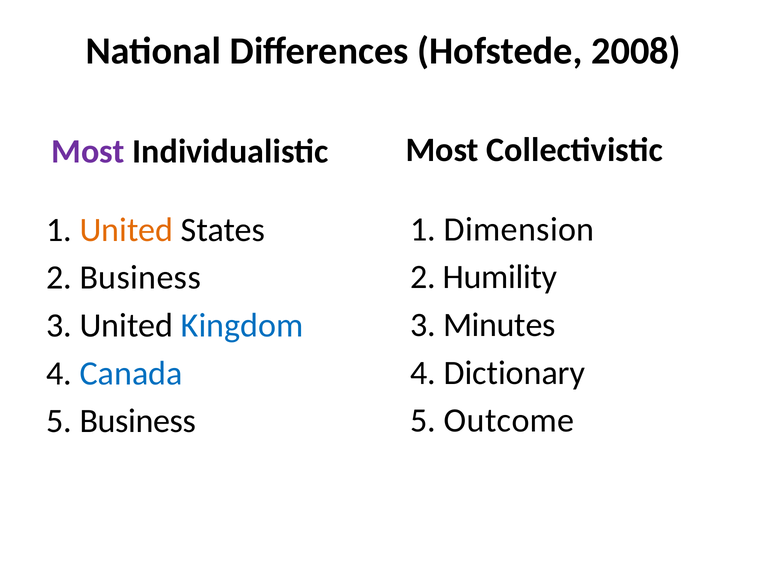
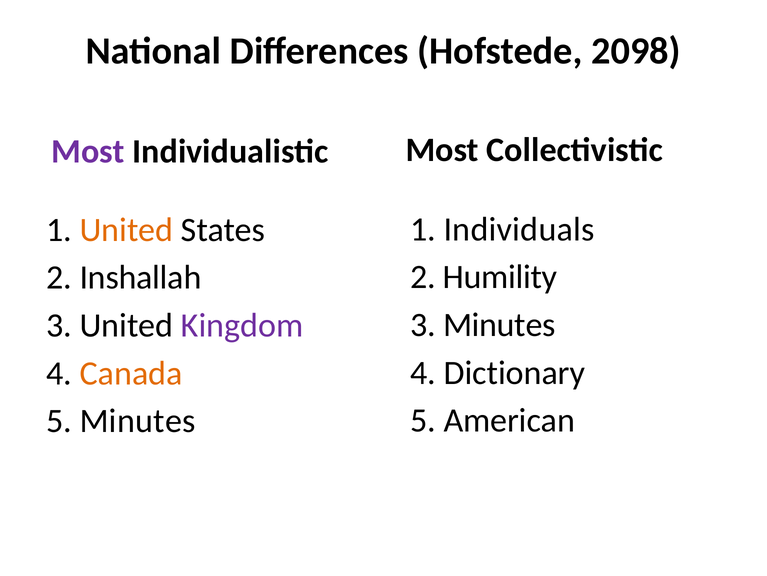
2008: 2008 -> 2098 (636, 51)
Dimension: Dimension -> Individuals (519, 229)
2 Business: Business -> Inshallah (141, 277)
Kingdom colour: blue -> purple (242, 325)
Canada colour: blue -> orange (131, 373)
Outcome: Outcome -> American (509, 420)
5 Business: Business -> Minutes (138, 421)
